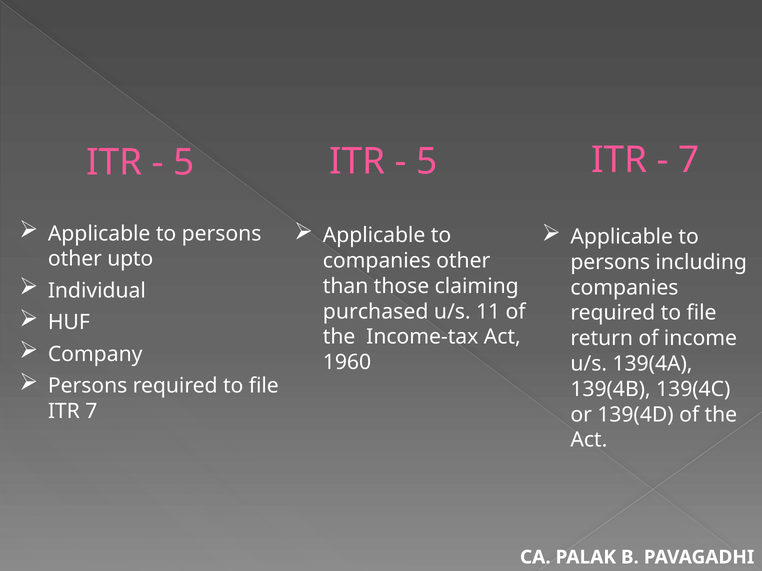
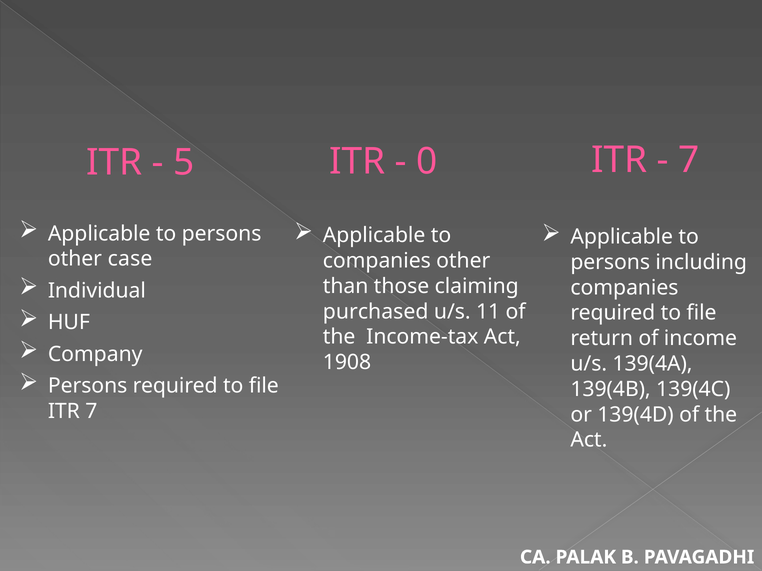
5: 5 -> 0 (427, 162)
upto: upto -> case (130, 259)
1960: 1960 -> 1908 (347, 363)
